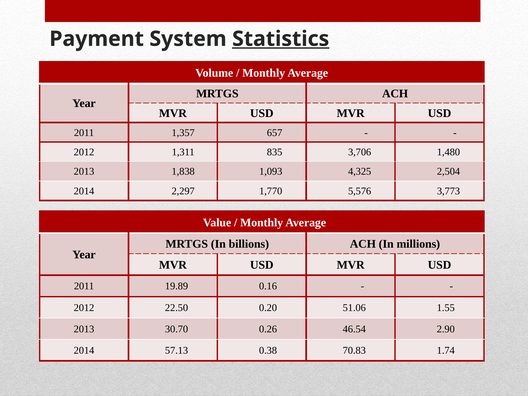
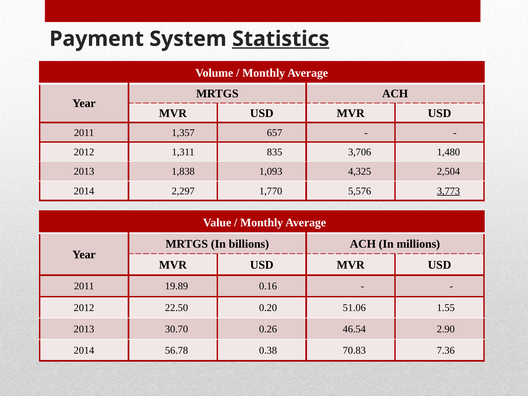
3,773 underline: none -> present (448, 191)
57.13: 57.13 -> 56.78 (177, 350)
1.74: 1.74 -> 7.36 (446, 350)
